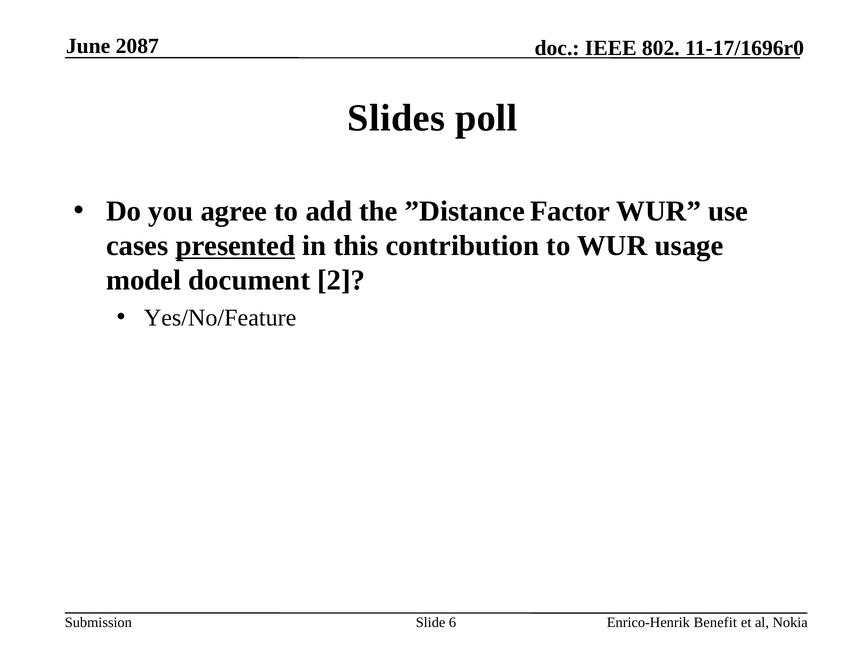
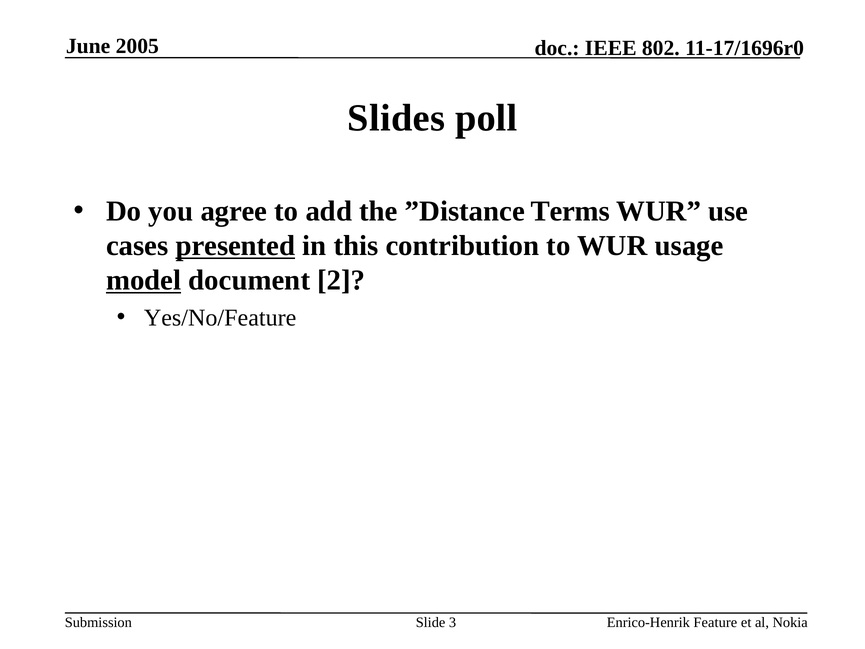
2087: 2087 -> 2005 (137, 46)
Factor: Factor -> Terms (570, 211)
model underline: none -> present (144, 280)
6: 6 -> 3 (453, 622)
Benefit: Benefit -> Feature (715, 622)
